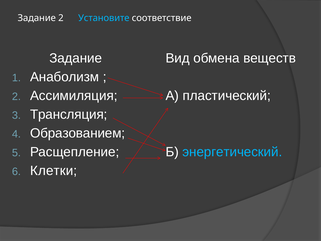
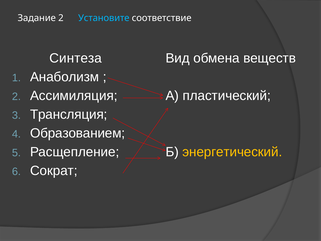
Задание: Задание -> Синтеза (76, 58)
энергетический colour: light blue -> yellow (232, 152)
Клетки: Клетки -> Сократ (54, 171)
